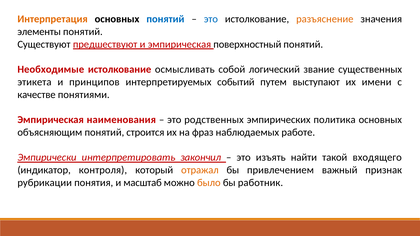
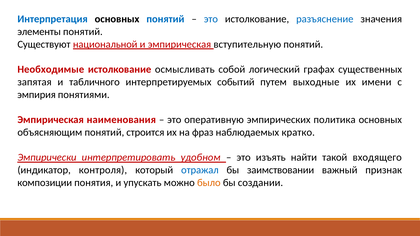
Интерпретация colour: orange -> blue (53, 19)
разъяснение colour: orange -> blue (325, 19)
предшествуют: предшествуют -> национальной (105, 44)
поверхностный: поверхностный -> вступительную (247, 44)
звание: звание -> графах (319, 69)
этикета: этикета -> запятая (34, 82)
принципов: принципов -> табличного (94, 82)
выступают: выступают -> выходные (316, 82)
качестве: качестве -> эмпирия (37, 95)
родственных: родственных -> оперативную (214, 120)
работе: работе -> кратко (298, 132)
закончил: закончил -> удобном (201, 158)
отражал colour: orange -> blue (200, 170)
привлечением: привлечением -> заимствовании (281, 170)
рубрикации: рубрикации -> композиции (45, 183)
масштаб: масштаб -> упускать (143, 183)
работник: работник -> создании (260, 183)
